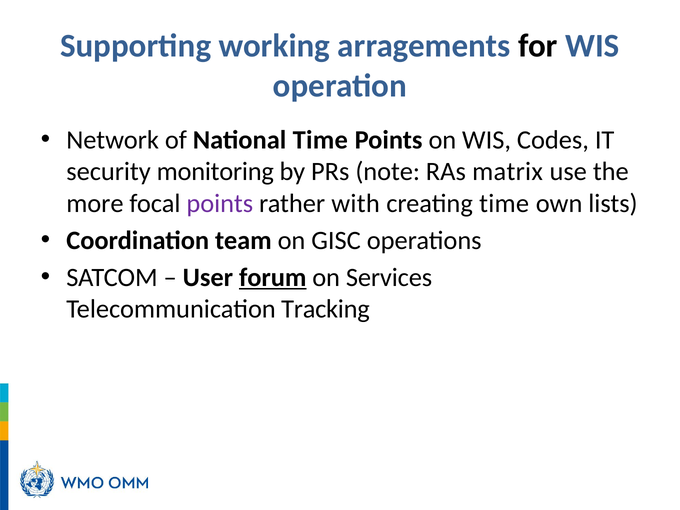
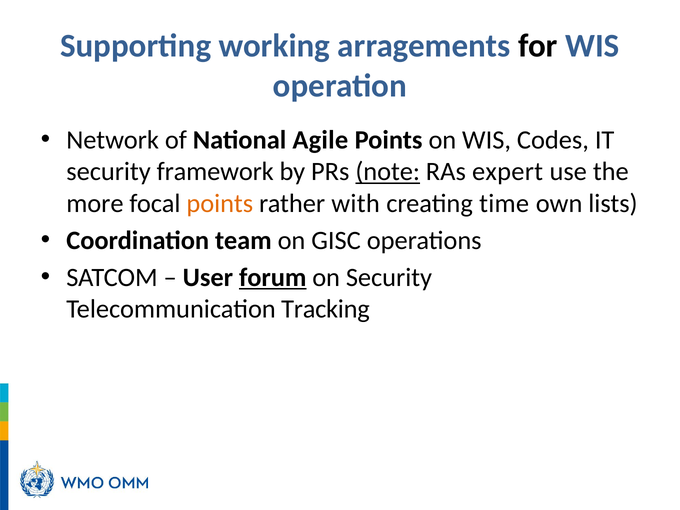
National Time: Time -> Agile (320, 140)
monitoring: monitoring -> framework (215, 172)
note underline: none -> present (388, 172)
matrix: matrix -> expert (508, 172)
points colour: purple -> orange (220, 203)
on Services: Services -> Security (389, 277)
